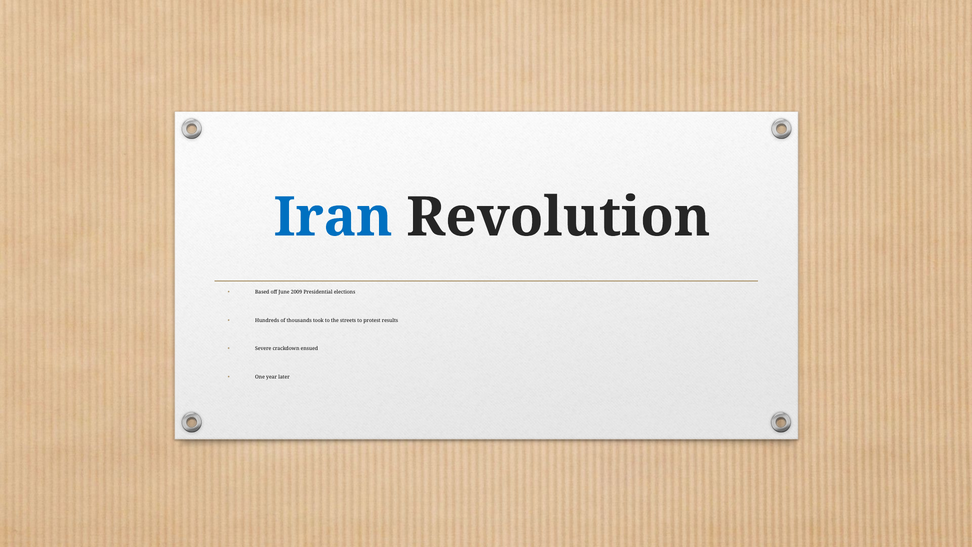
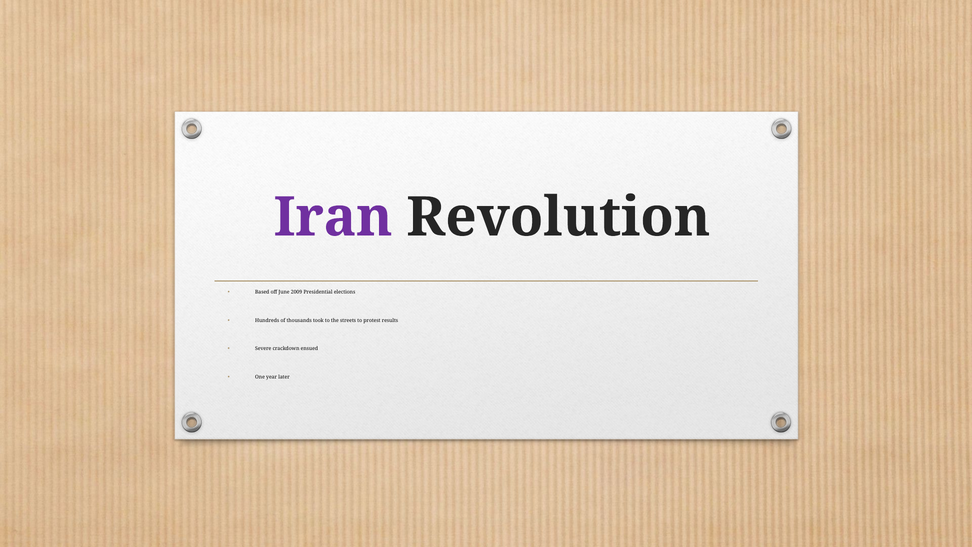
Iran colour: blue -> purple (333, 217)
